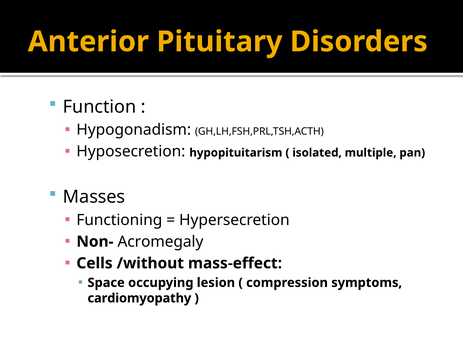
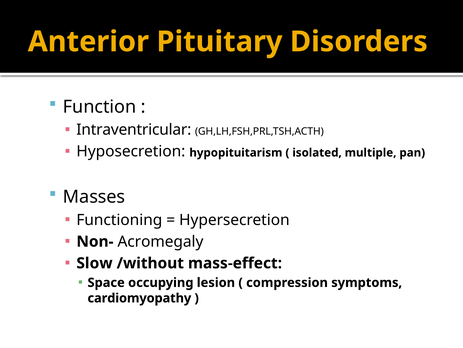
Hypogonadism: Hypogonadism -> Intraventricular (134, 130)
Cells: Cells -> Slow (94, 263)
